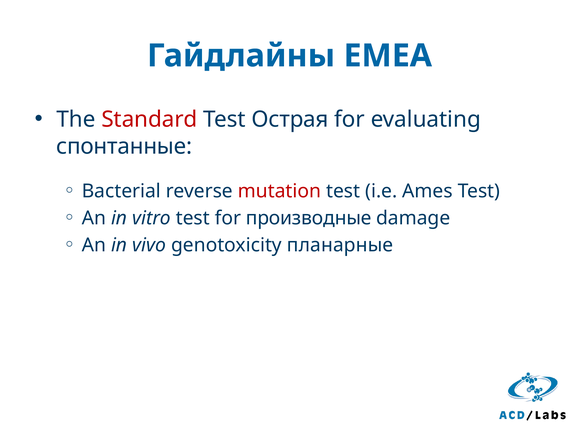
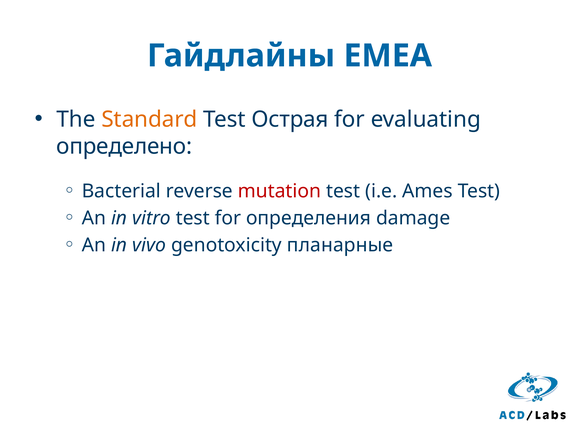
Standard colour: red -> orange (149, 119)
спонтанные: спонтанные -> определено (124, 146)
производные: производные -> определения (309, 218)
